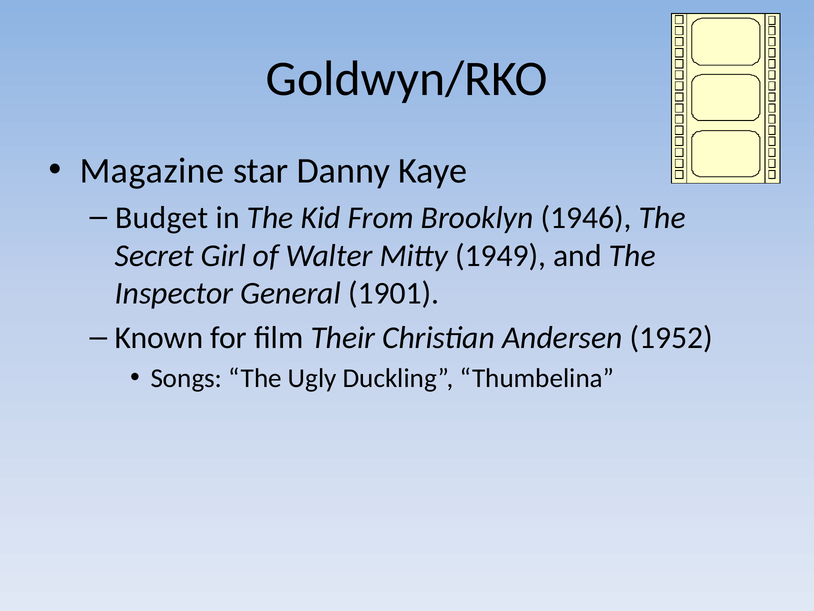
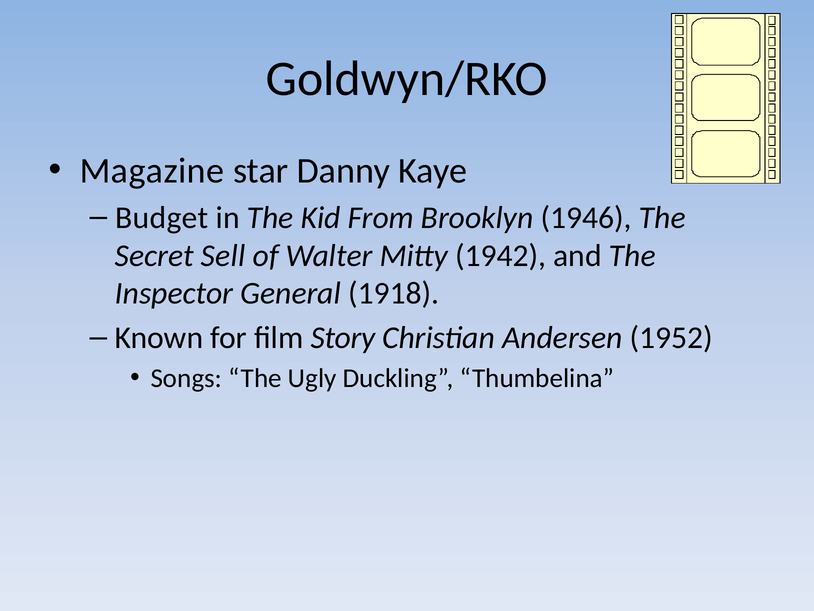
Girl: Girl -> Sell (223, 255)
1949: 1949 -> 1942 (501, 255)
1901: 1901 -> 1918 (394, 293)
Their: Their -> Story (343, 338)
